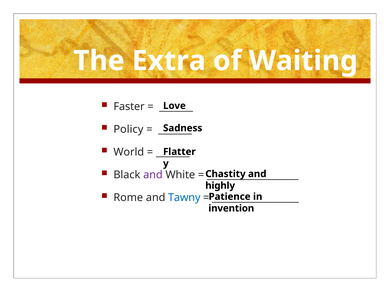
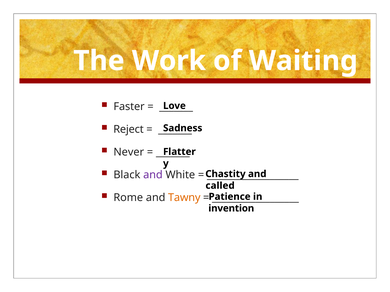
Extra: Extra -> Work (169, 61)
Policy: Policy -> Reject (129, 129)
World: World -> Never (129, 152)
highly: highly -> called (220, 186)
Tawny colour: blue -> orange (184, 198)
